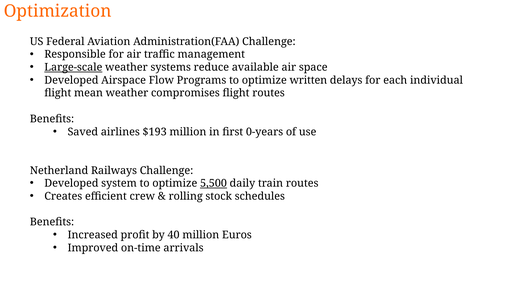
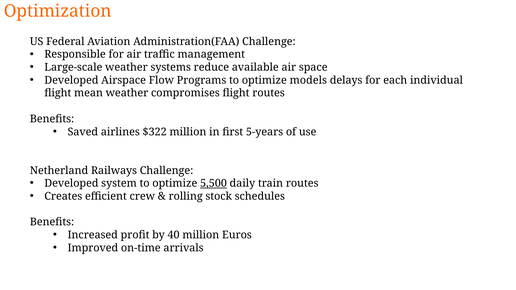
Large-scale underline: present -> none (73, 67)
written: written -> models (308, 80)
$193: $193 -> $322 (155, 132)
0-years: 0-years -> 5-years (265, 132)
